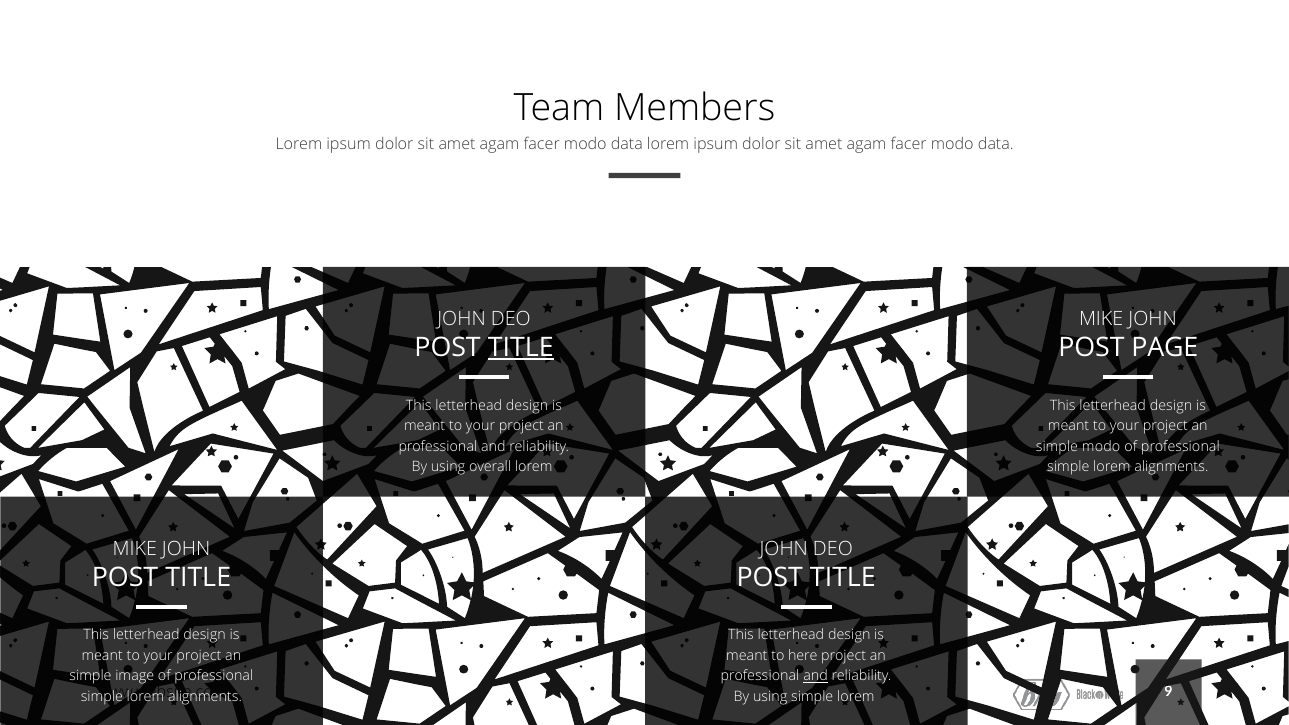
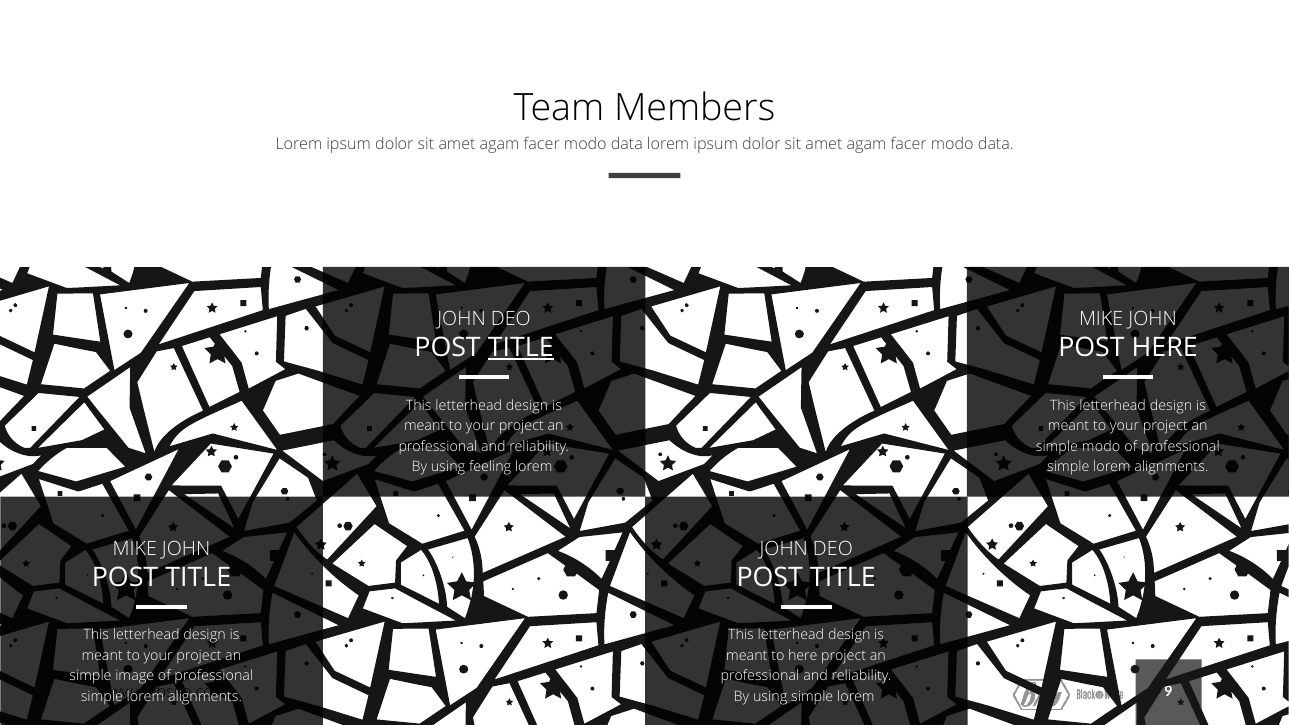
POST PAGE: PAGE -> HERE (1165, 348)
overall: overall -> feeling (490, 467)
and underline: present -> none (816, 676)
